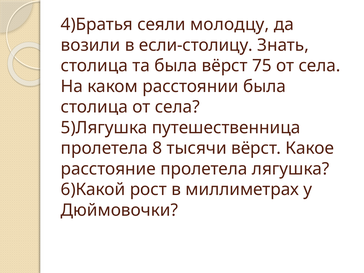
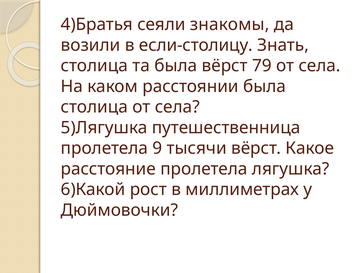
молодцу: молодцу -> знакомы (230, 25)
75: 75 -> 79 (262, 66)
8: 8 -> 9 (157, 148)
